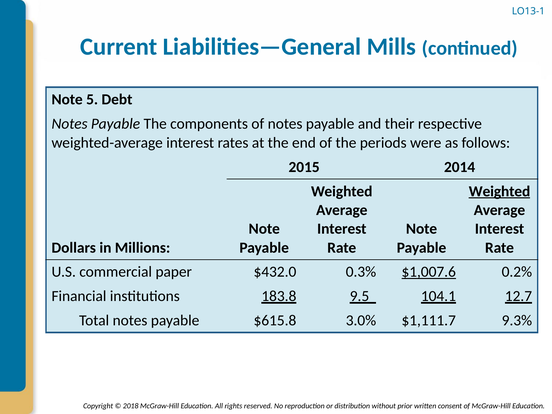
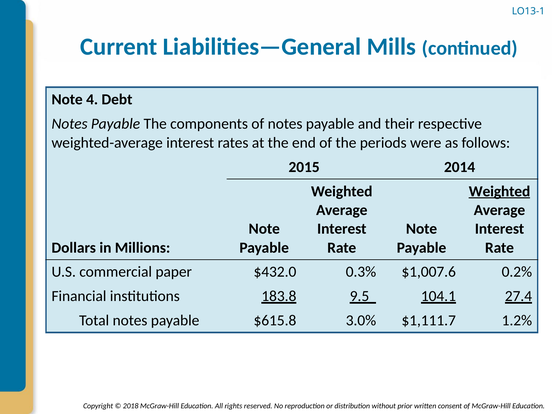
5: 5 -> 4 (92, 100)
$1,007.6 underline: present -> none (429, 272)
12.7: 12.7 -> 27.4 (518, 296)
9.3%: 9.3% -> 1.2% (517, 321)
